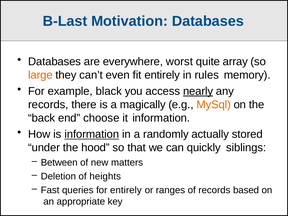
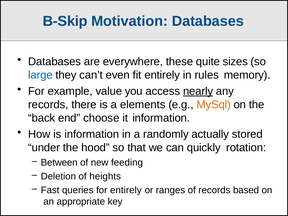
B-Last: B-Last -> B-Skip (65, 21)
worst: worst -> these (179, 62)
array: array -> sizes (235, 62)
large colour: orange -> blue (40, 75)
black: black -> value (109, 91)
magically: magically -> elements (143, 105)
information underline: present -> none (92, 134)
siblings: siblings -> rotation (246, 148)
matters: matters -> feeding (127, 162)
